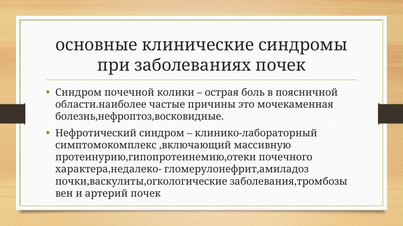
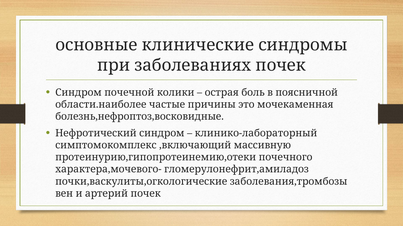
характера,недалеко-: характера,недалеко- -> характера,мочевого- (108, 170)
